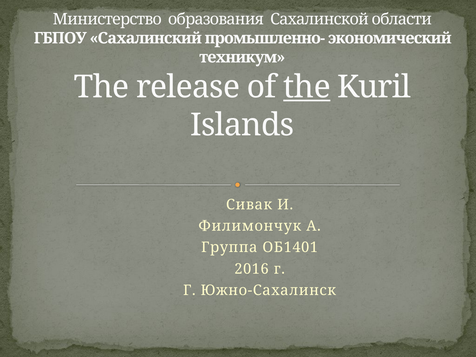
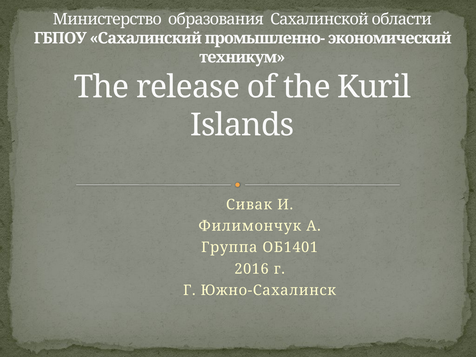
the underline: present -> none (307, 87)
